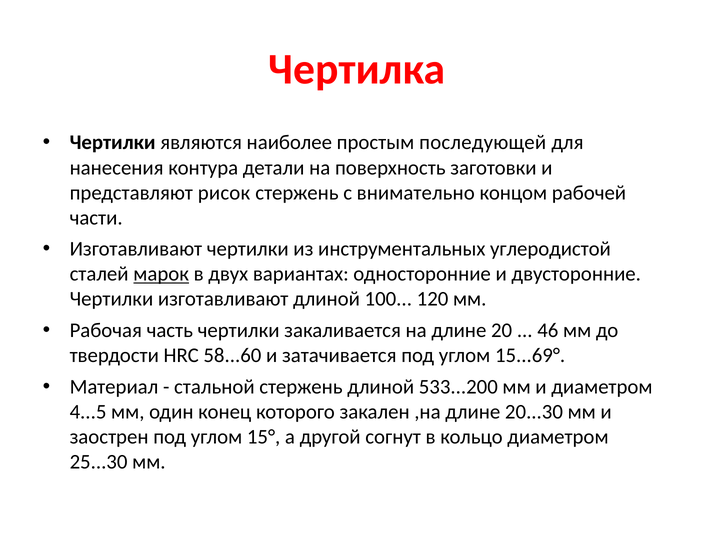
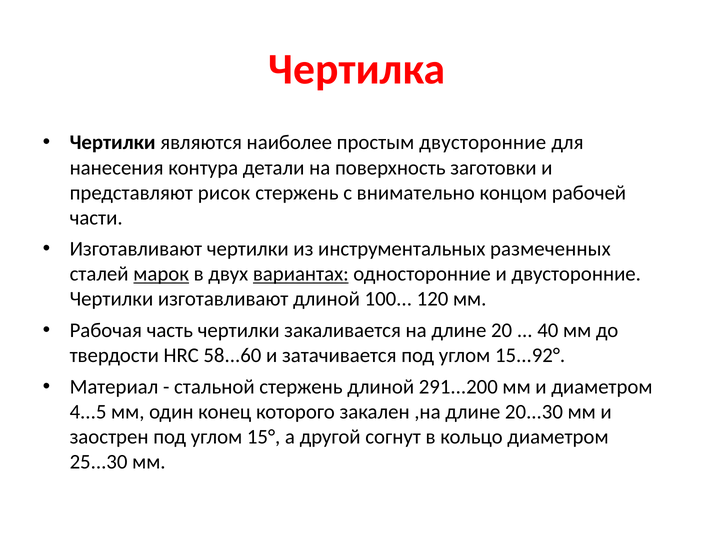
простым последующей: последующей -> двусторонние (483, 142)
углеродистой: углеродистой -> размеченных (550, 249)
вариантах underline: none -> present (301, 274)
46: 46 -> 40 (548, 330)
15...69°: 15...69° -> 15...92° (530, 355)
533...200: 533...200 -> 291...200 (458, 386)
